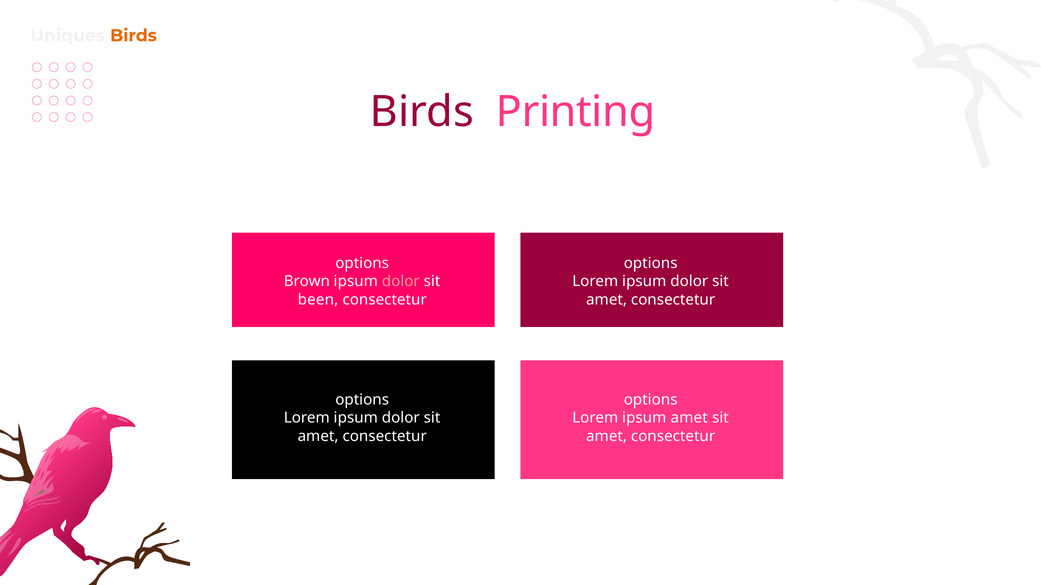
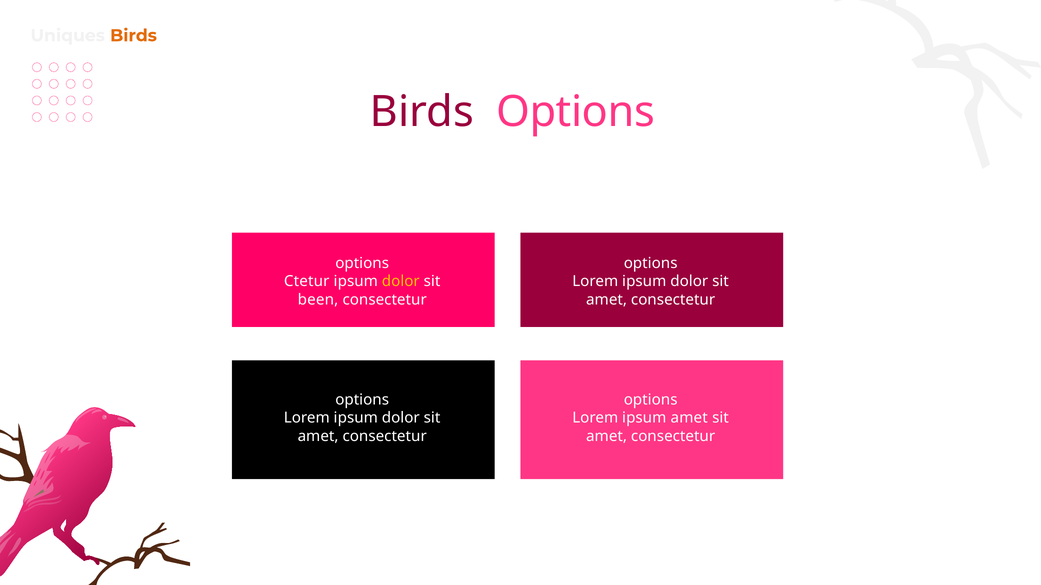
Birds Printing: Printing -> Options (576, 112)
Brown: Brown -> Ctetur (307, 282)
dolor colour: pink -> yellow (401, 282)
